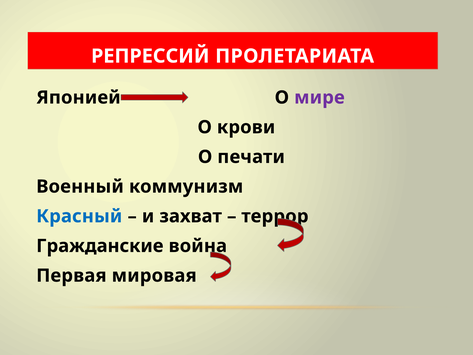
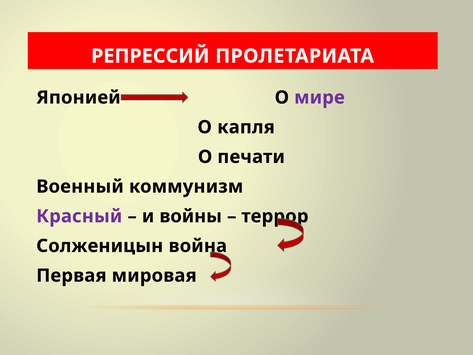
крови: крови -> капля (246, 127)
Красный colour: blue -> purple (79, 216)
захват: захват -> войны (191, 216)
Гражданские: Гражданские -> Солженицын (100, 246)
